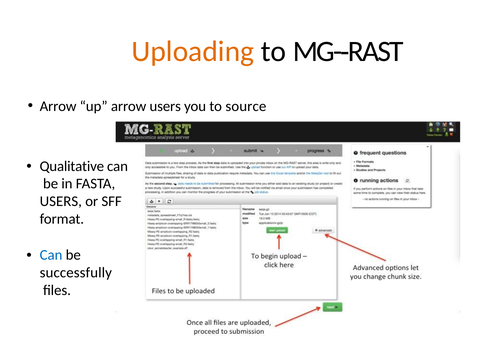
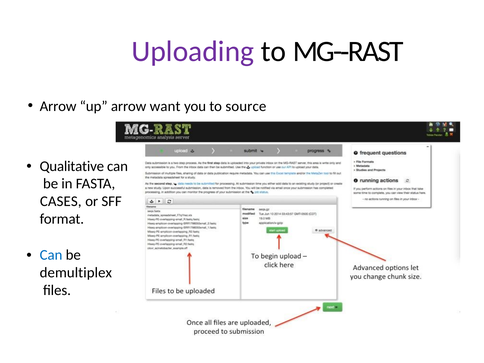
Uploading colour: orange -> purple (193, 51)
arrow users: users -> want (165, 106)
USERS: USERS -> CASES (61, 201)
successfully: successfully -> demultiplex (76, 273)
